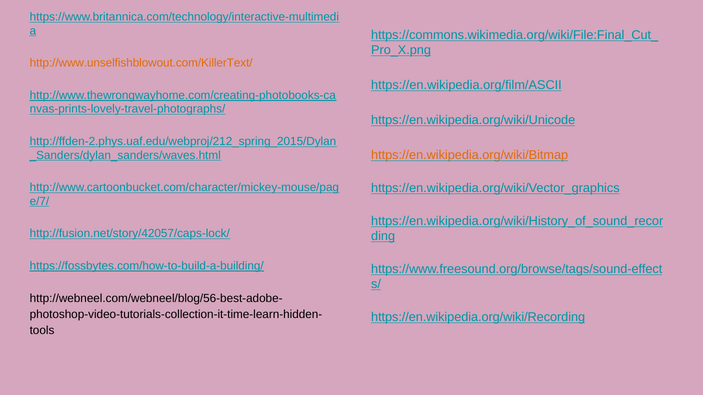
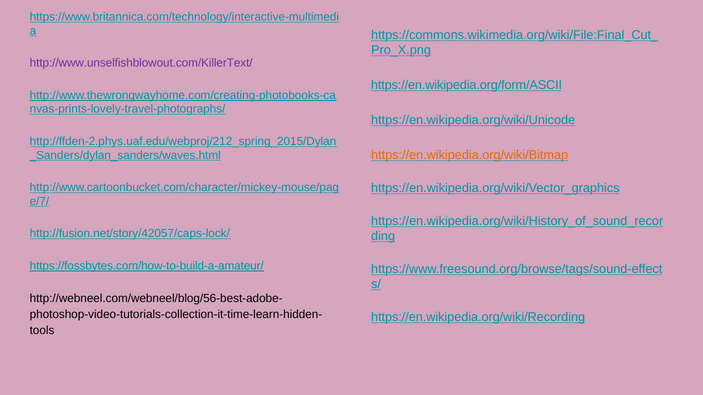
http://www.unselfishblowout.com/KillerText/ colour: orange -> purple (141, 63)
https://en.wikipedia.org/film/ASCII: https://en.wikipedia.org/film/ASCII -> https://en.wikipedia.org/form/ASCII (467, 85)
https://fossbytes.com/how-to-build-a-building/: https://fossbytes.com/how-to-build-a-building/ -> https://fossbytes.com/how-to-build-a-amateur/ (147, 266)
